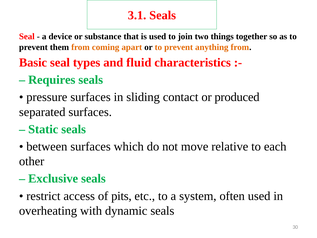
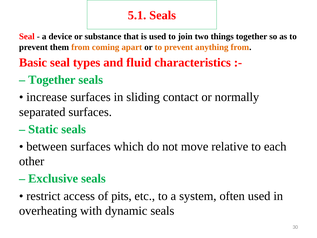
3.1: 3.1 -> 5.1 (137, 15)
Requires: Requires -> Together (52, 80)
pressure: pressure -> increase (47, 97)
produced: produced -> normally (237, 97)
